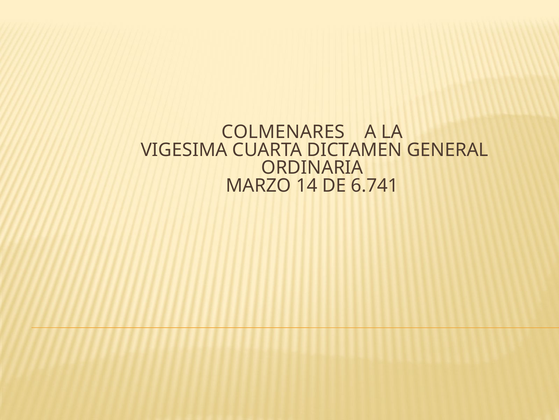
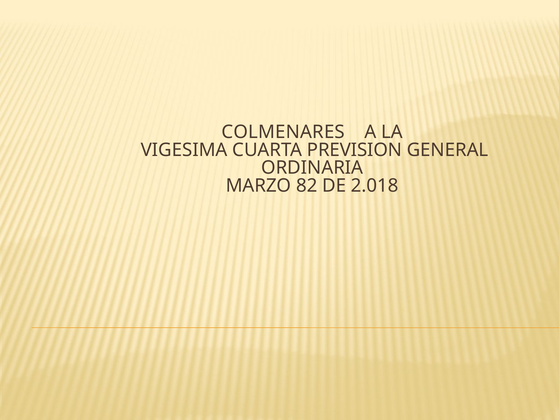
DICTAMEN: DICTAMEN -> PREVISION (354, 150)
14: 14 -> 82 (307, 185)
6.741: 6.741 -> 2.018 (375, 185)
